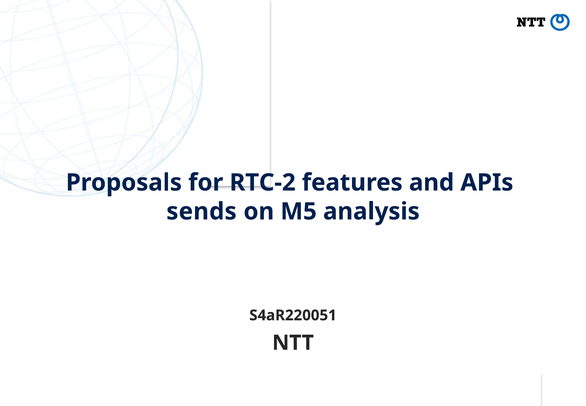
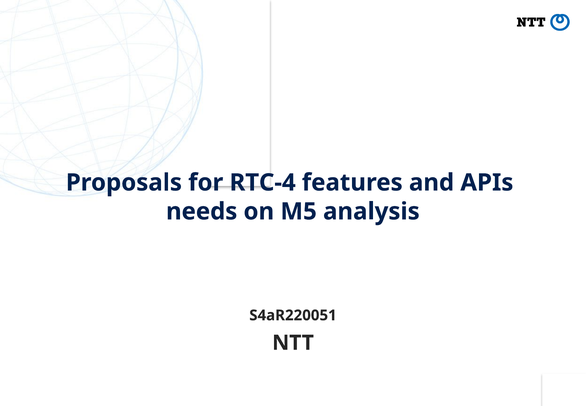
RTC-2: RTC-2 -> RTC-4 (263, 182)
sends: sends -> needs (202, 211)
